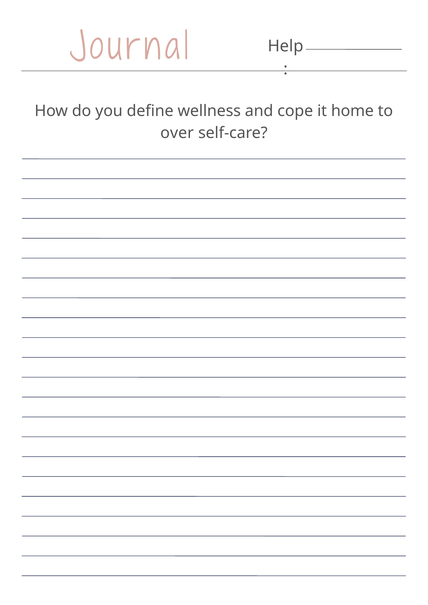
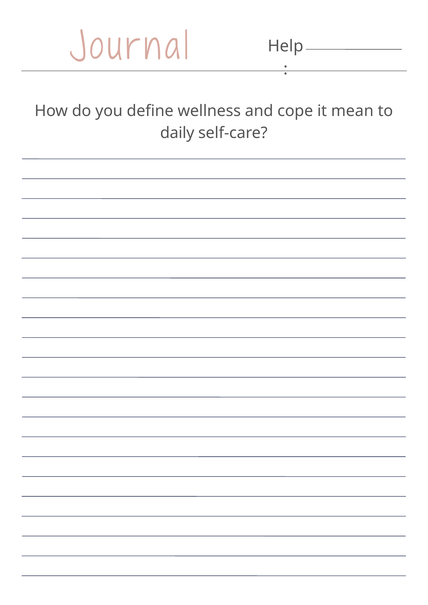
home: home -> mean (352, 111)
over: over -> daily (177, 133)
